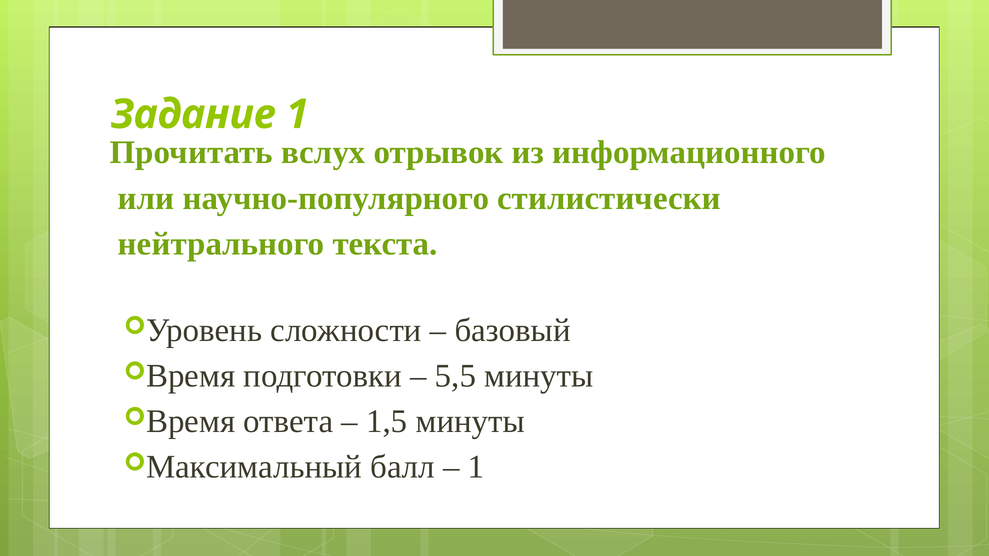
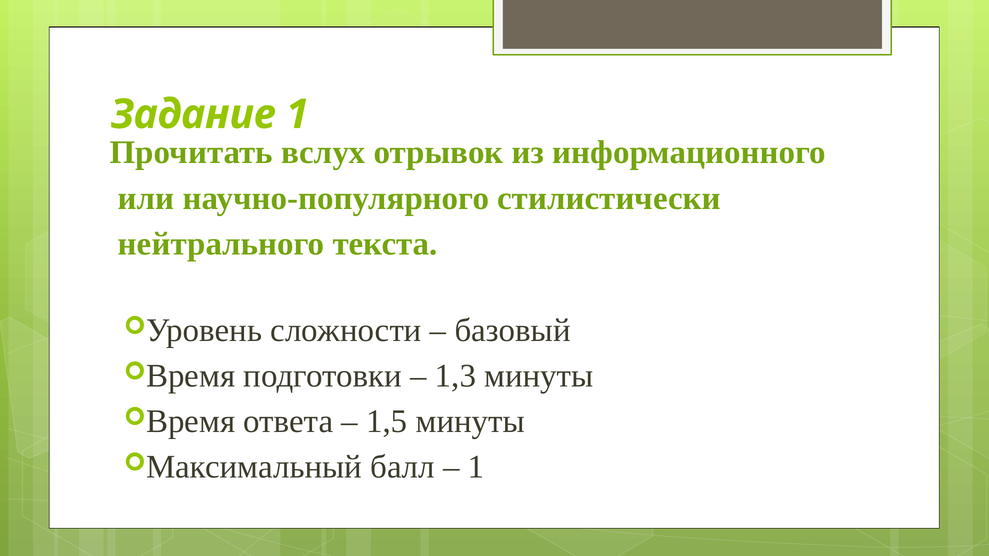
5,5: 5,5 -> 1,3 (455, 376)
